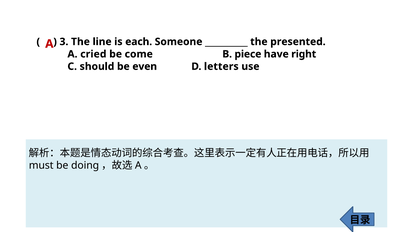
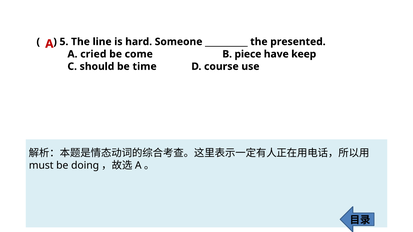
3: 3 -> 5 (64, 42)
each: each -> hard (139, 42)
right: right -> keep (304, 54)
even: even -> time (145, 67)
letters: letters -> course (221, 67)
